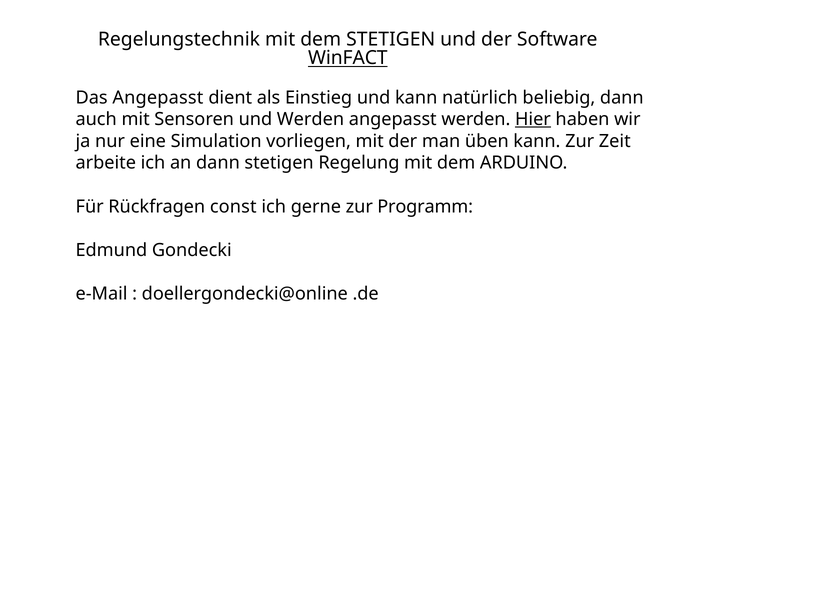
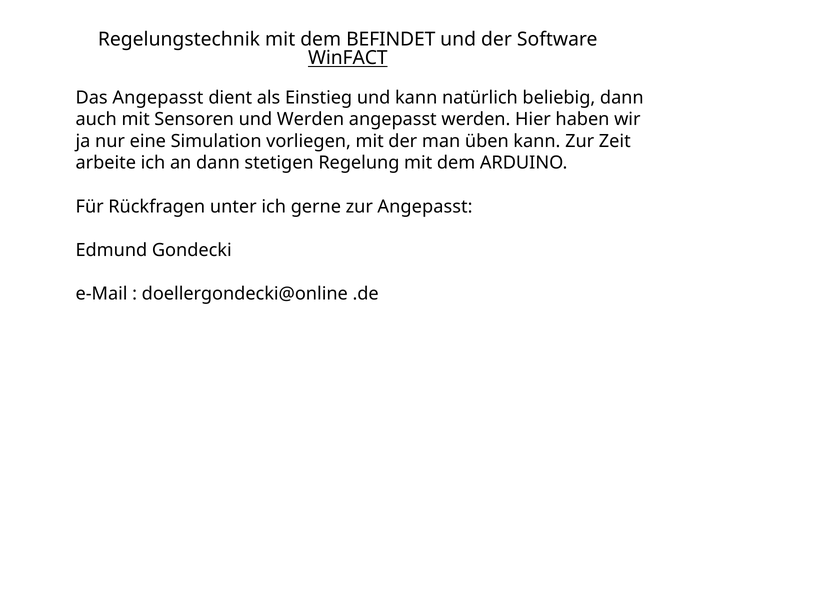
dem STETIGEN: STETIGEN -> BEFINDET (391, 39)
Hier underline: present -> none (533, 119)
const: const -> unter (233, 206)
zur Programm: Programm -> Angepasst (425, 206)
